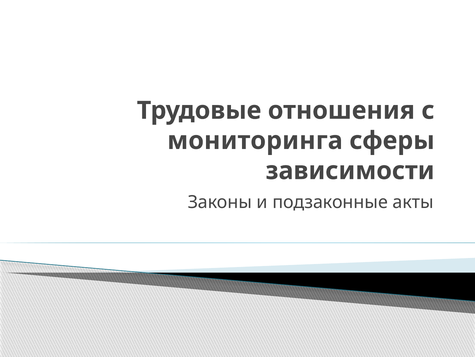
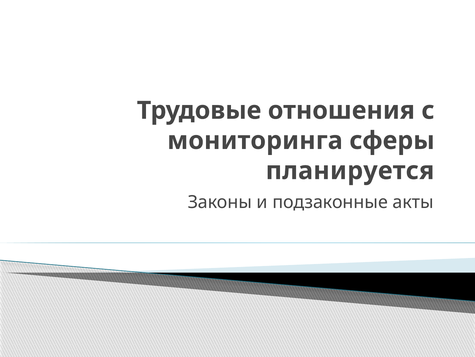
зависимости: зависимости -> планируется (350, 170)
